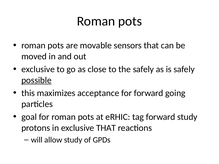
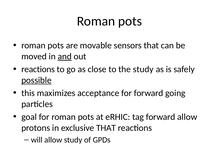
and underline: none -> present (65, 56)
exclusive: exclusive -> reactions (38, 69)
the safely: safely -> study (143, 69)
forward study: study -> allow (187, 117)
